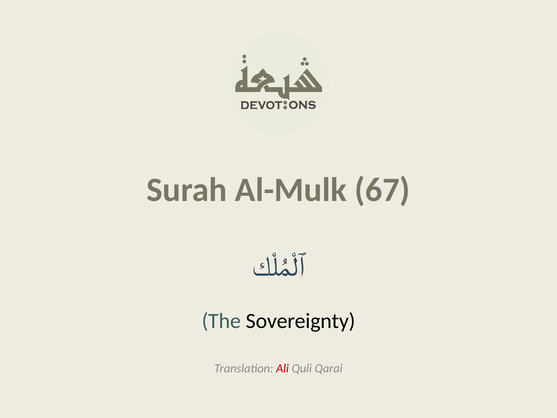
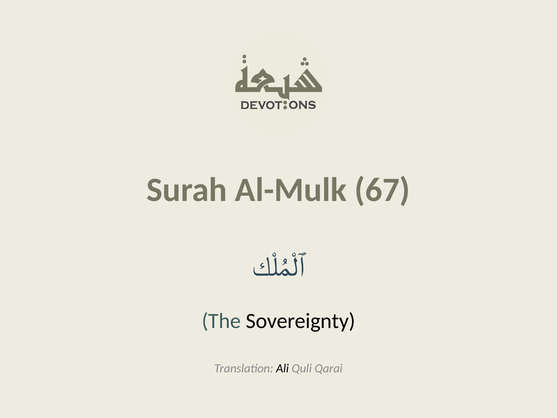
Ali colour: red -> black (282, 368)
